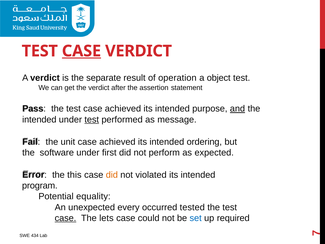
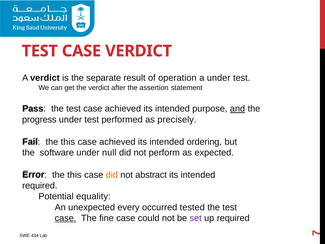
CASE underline: present -> none (81, 51)
a object: object -> under (219, 78)
intended: intended -> progress (39, 119)
test underline: present -> none (92, 119)
message: message -> precisely (177, 119)
Fail the unit: unit -> this (68, 142)
first: first -> null (109, 152)
violated: violated -> abstract (151, 175)
program: program -> required (40, 185)
lets: lets -> fine (106, 218)
set colour: blue -> purple (196, 218)
